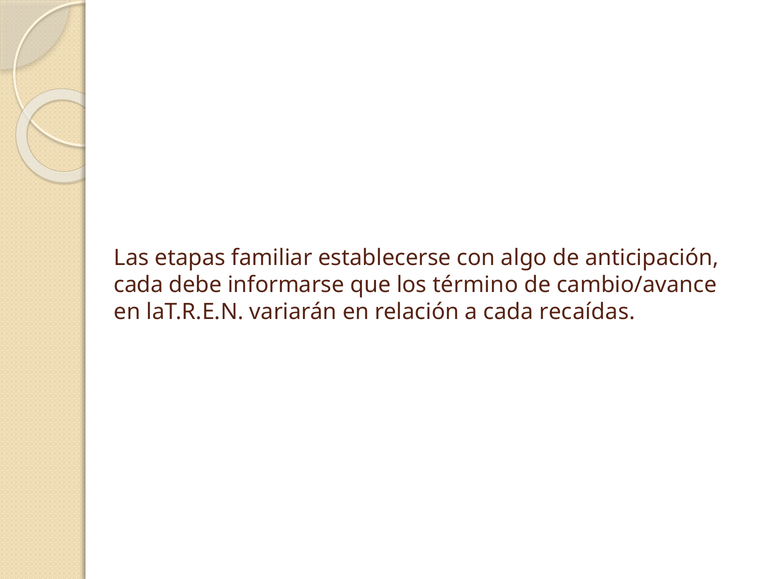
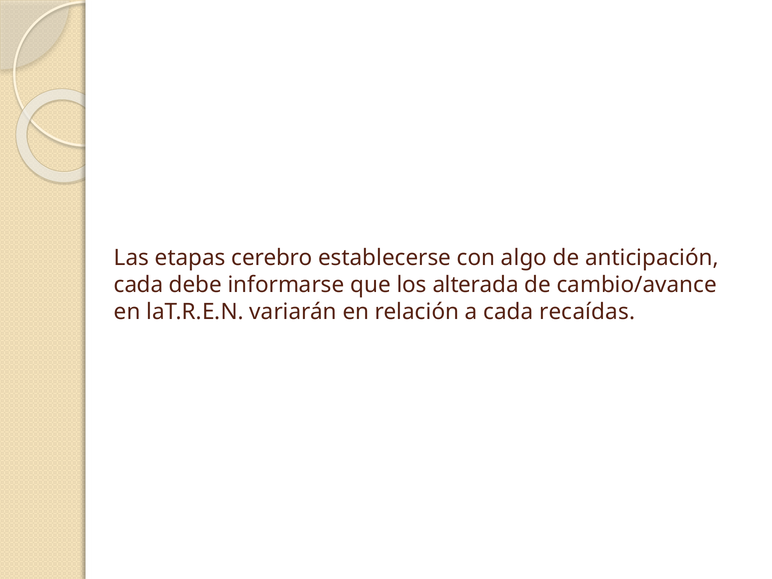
familiar: familiar -> cerebro (272, 258)
término: término -> alterada (476, 285)
